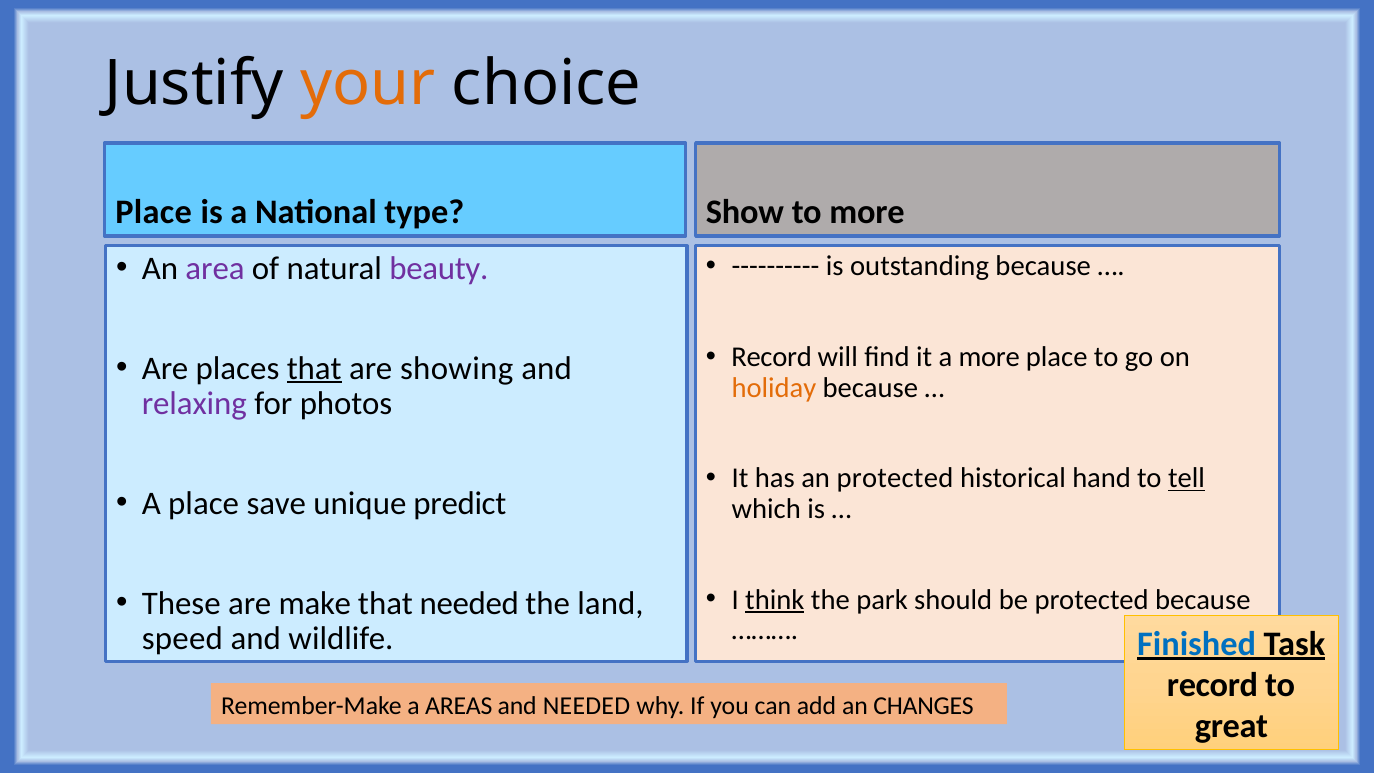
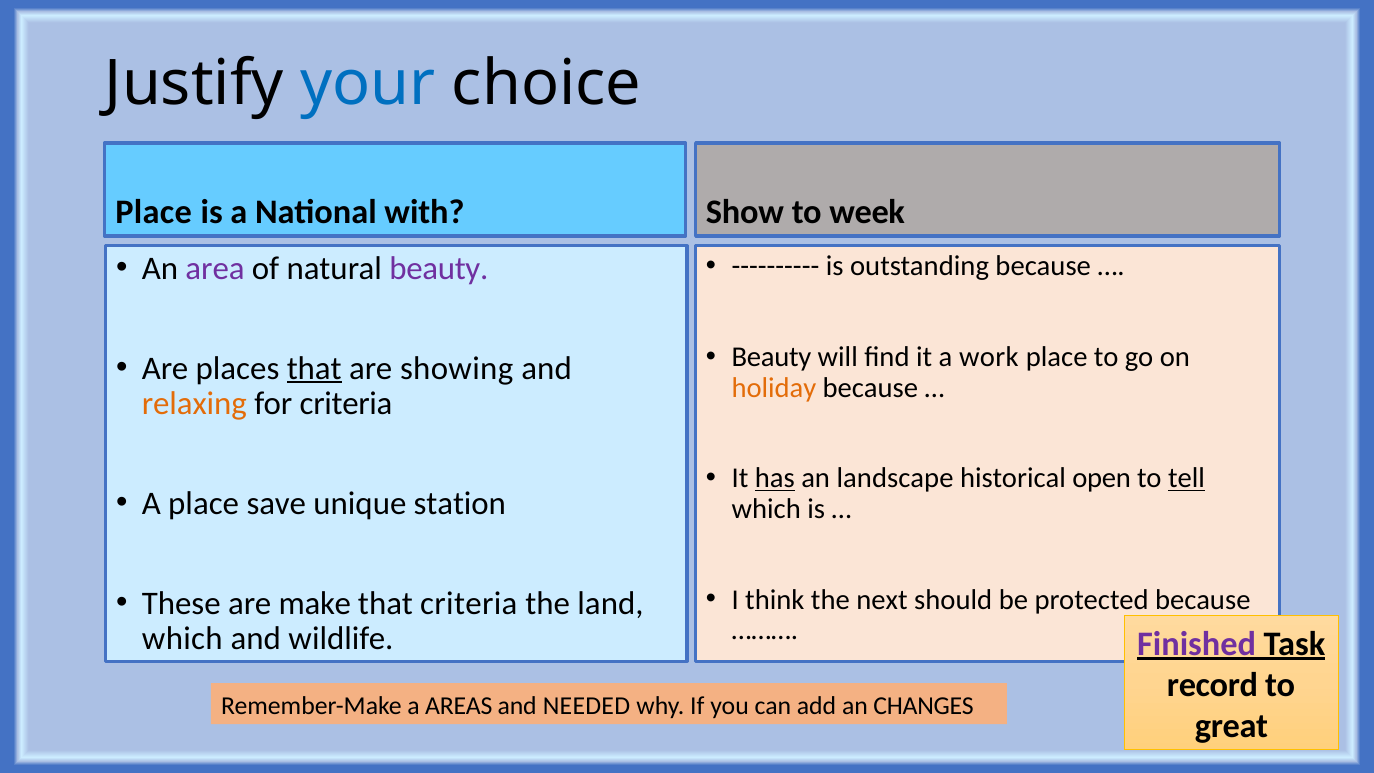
your colour: orange -> blue (368, 84)
type: type -> with (424, 212)
to more: more -> week (867, 212)
Record: Record -> Beauty (772, 357)
a more: more -> work (989, 357)
relaxing colour: purple -> orange (194, 404)
for photos: photos -> criteria (346, 404)
has underline: none -> present (775, 478)
an protected: protected -> landscape (895, 478)
hand: hand -> open (1102, 478)
predict: predict -> station (460, 503)
think underline: present -> none (775, 600)
park: park -> next (882, 600)
that needed: needed -> criteria (469, 603)
Finished colour: blue -> purple (1197, 644)
speed: speed -> which (182, 639)
